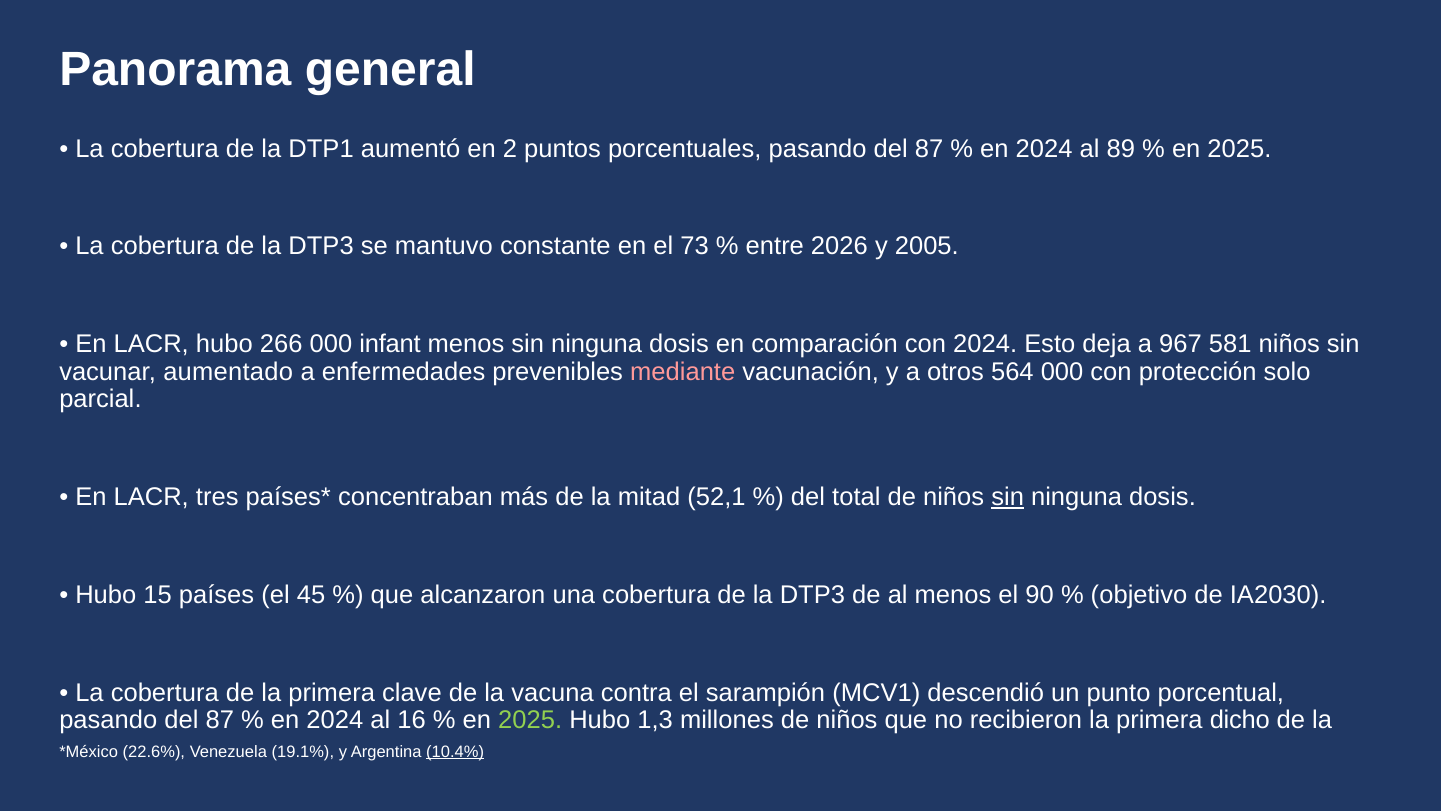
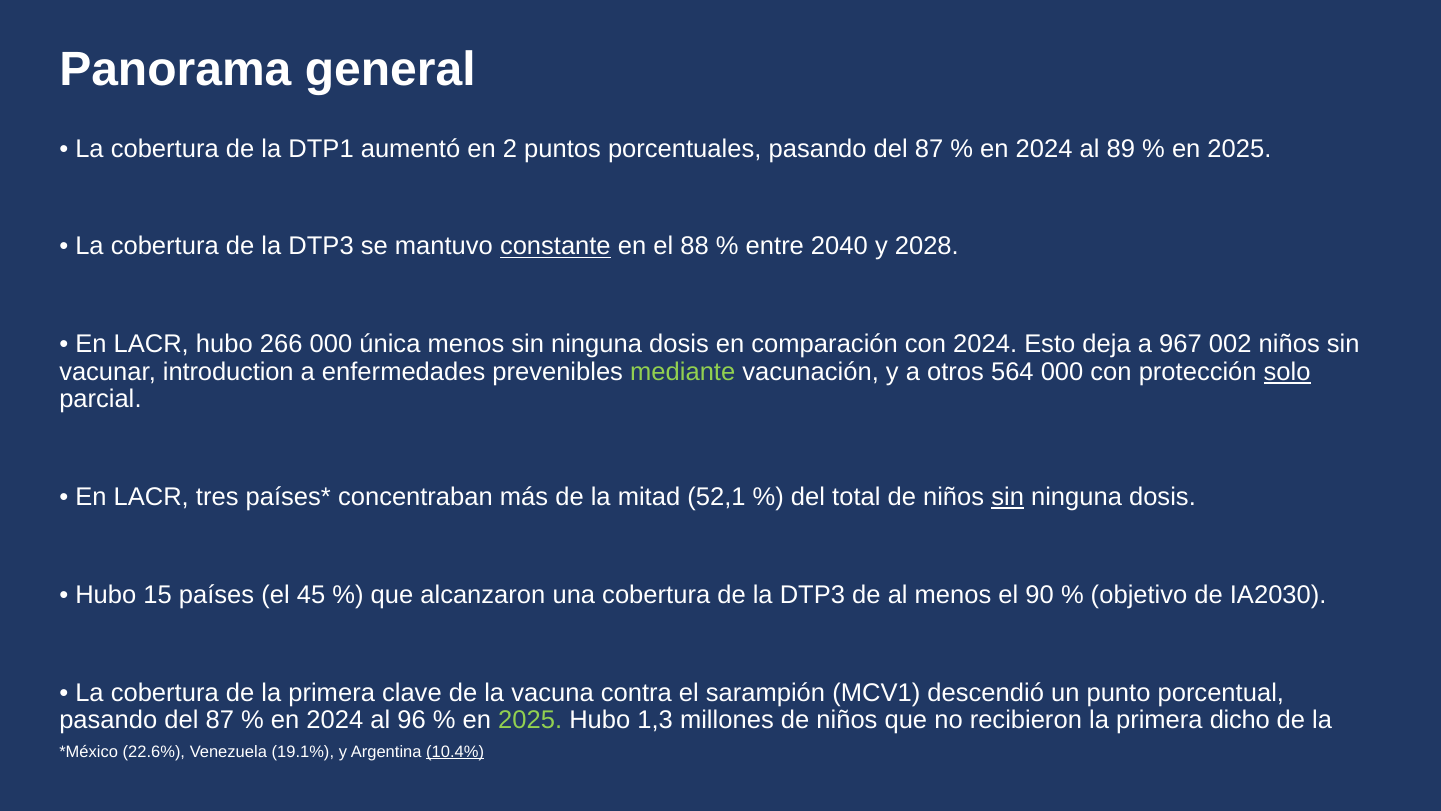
constante underline: none -> present (555, 246)
el 73: 73 -> 88 (694, 246)
2026: 2026 -> 2040 (839, 246)
2005: 2005 -> 2028 (927, 246)
infant: infant -> única (390, 344)
581: 581 -> 002 (1230, 344)
aumentado: aumentado -> introduction (228, 372)
mediante colour: pink -> light green (683, 372)
solo underline: none -> present (1287, 372)
16: 16 -> 96 (412, 720)
